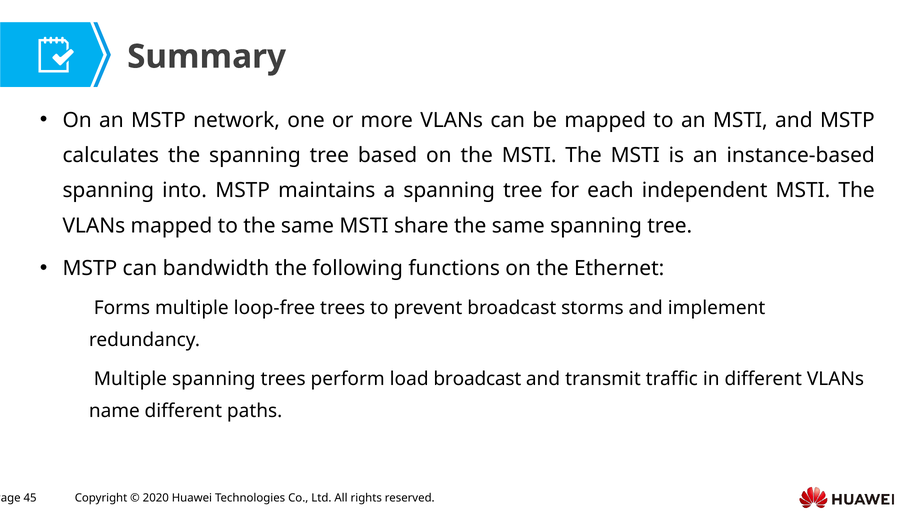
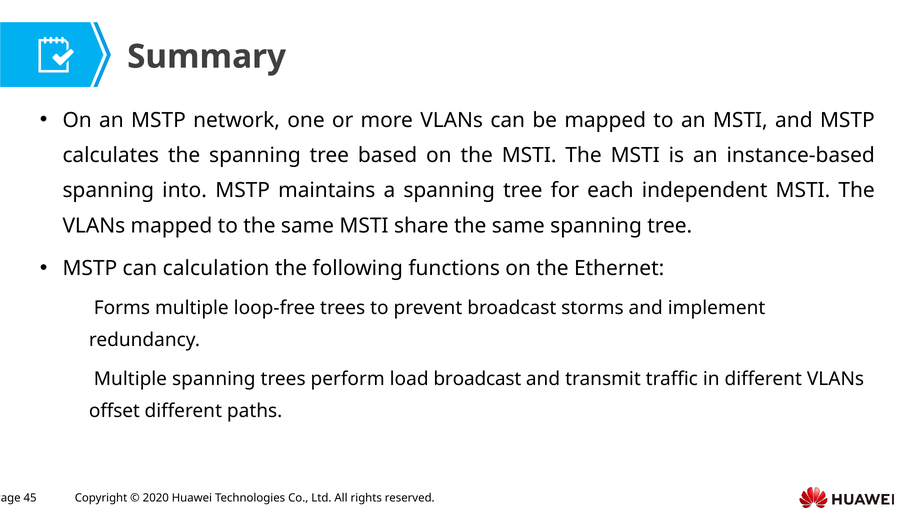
bandwidth: bandwidth -> calculation (216, 268)
name: name -> offset (114, 411)
